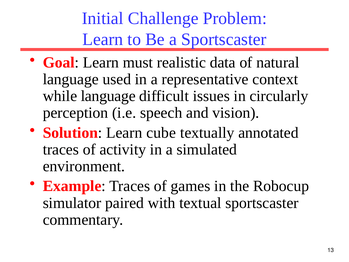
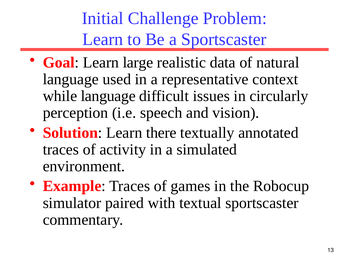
must: must -> large (138, 62)
cube: cube -> there (161, 133)
